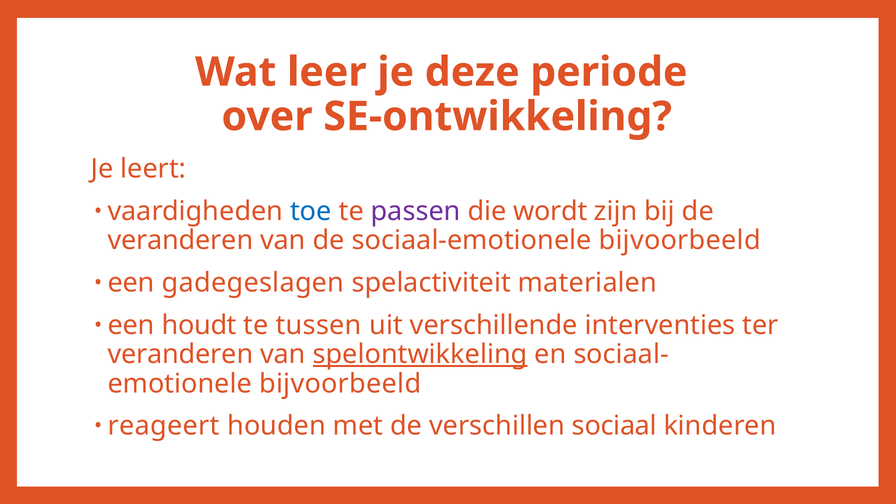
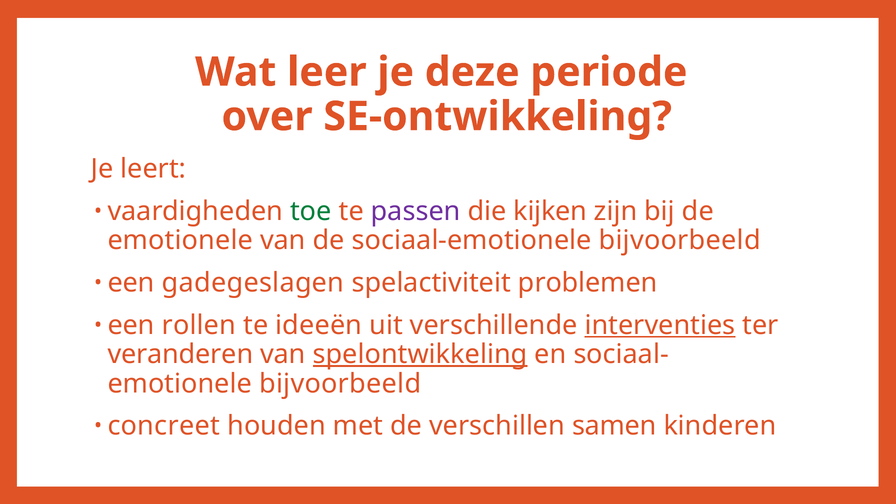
toe colour: blue -> green (311, 211)
wordt: wordt -> kijken (550, 211)
veranderen: veranderen -> emotionele (180, 241)
materialen: materialen -> problemen (588, 283)
houdt: houdt -> rollen (199, 325)
tussen: tussen -> ideeën (319, 325)
interventies underline: none -> present (660, 325)
reageert: reageert -> concreet (164, 426)
sociaal: sociaal -> samen (614, 426)
